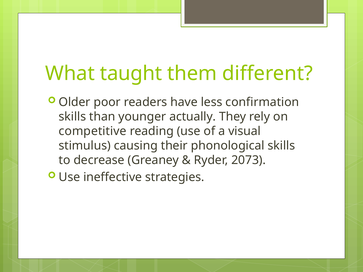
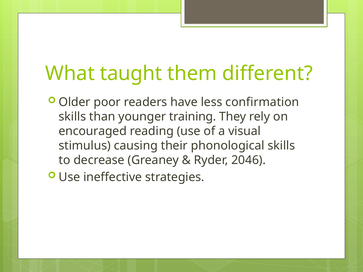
actually: actually -> training (193, 117)
competitive: competitive -> encouraged (93, 131)
2073: 2073 -> 2046 (249, 160)
